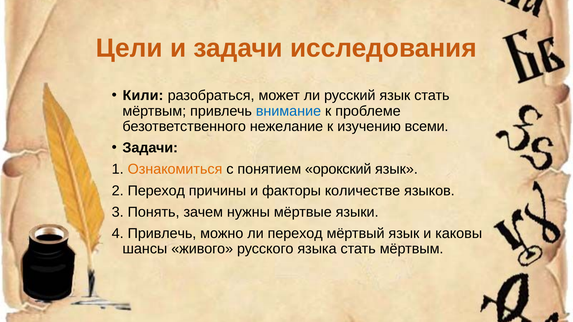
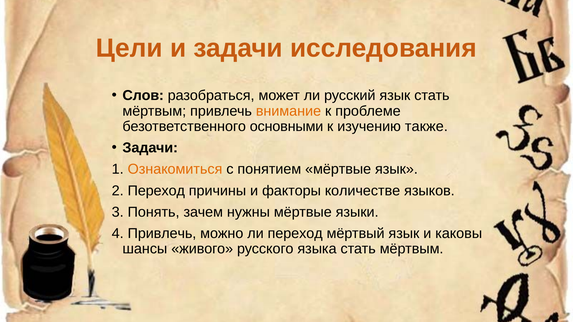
Кили: Кили -> Слов (143, 96)
внимание colour: blue -> orange (288, 111)
нежелание: нежелание -> основными (287, 127)
всеми: всеми -> также (426, 127)
понятием орокский: орокский -> мёртвые (338, 169)
